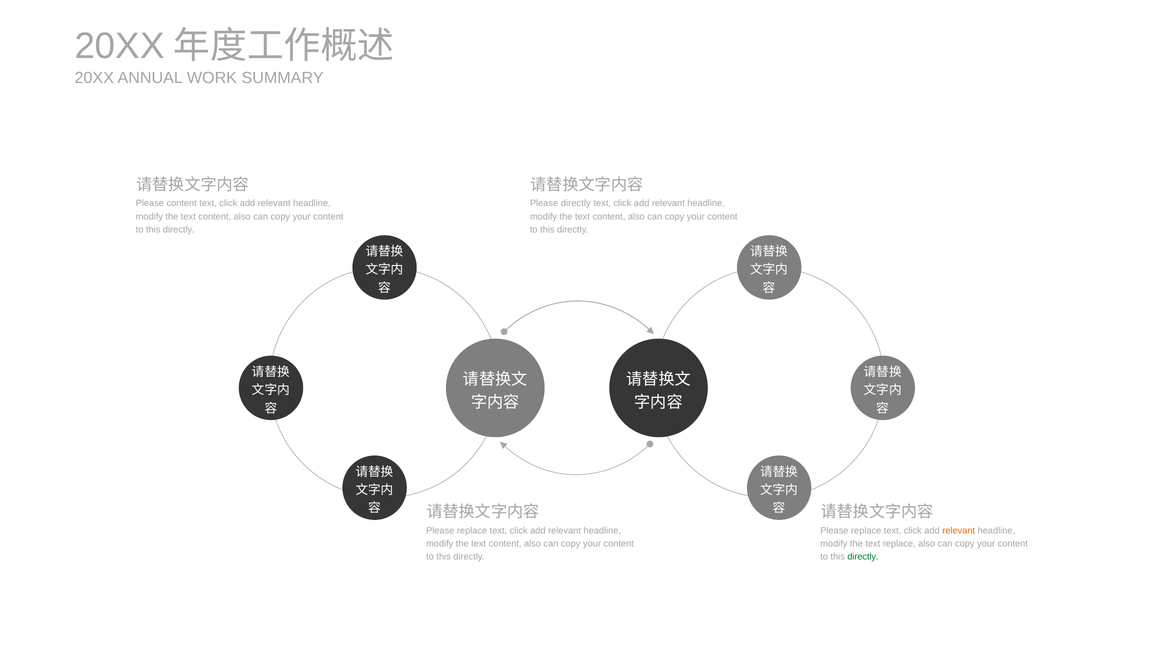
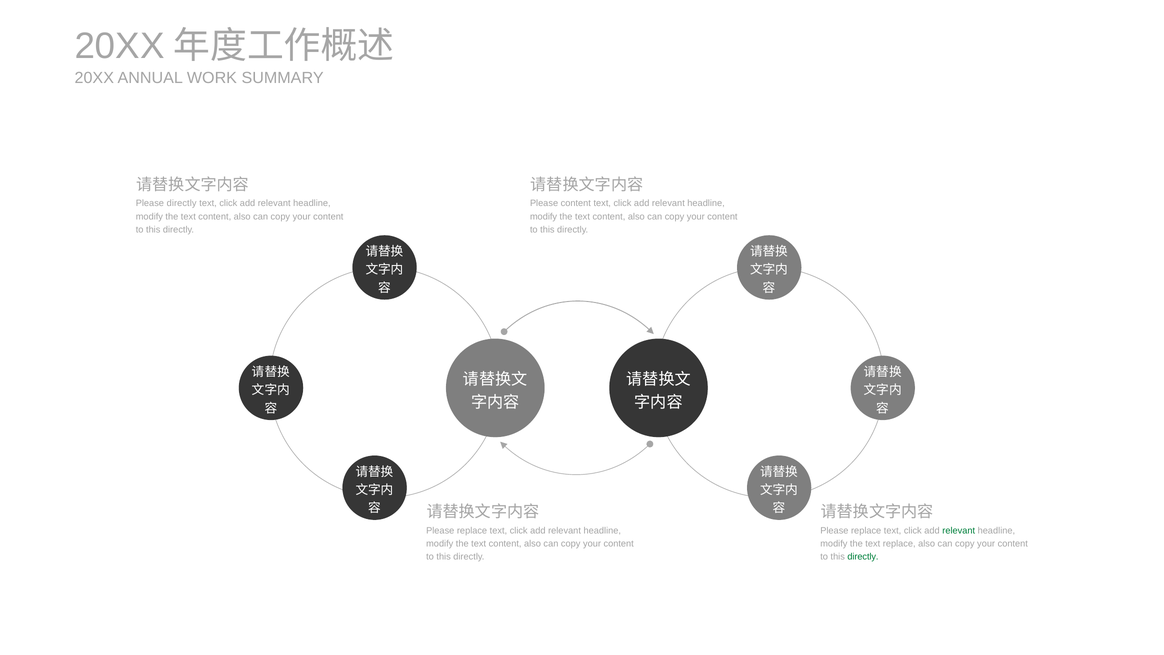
Please content: content -> directly (182, 203)
Please directly: directly -> content (576, 203)
relevant colour: orange -> green (959, 530)
